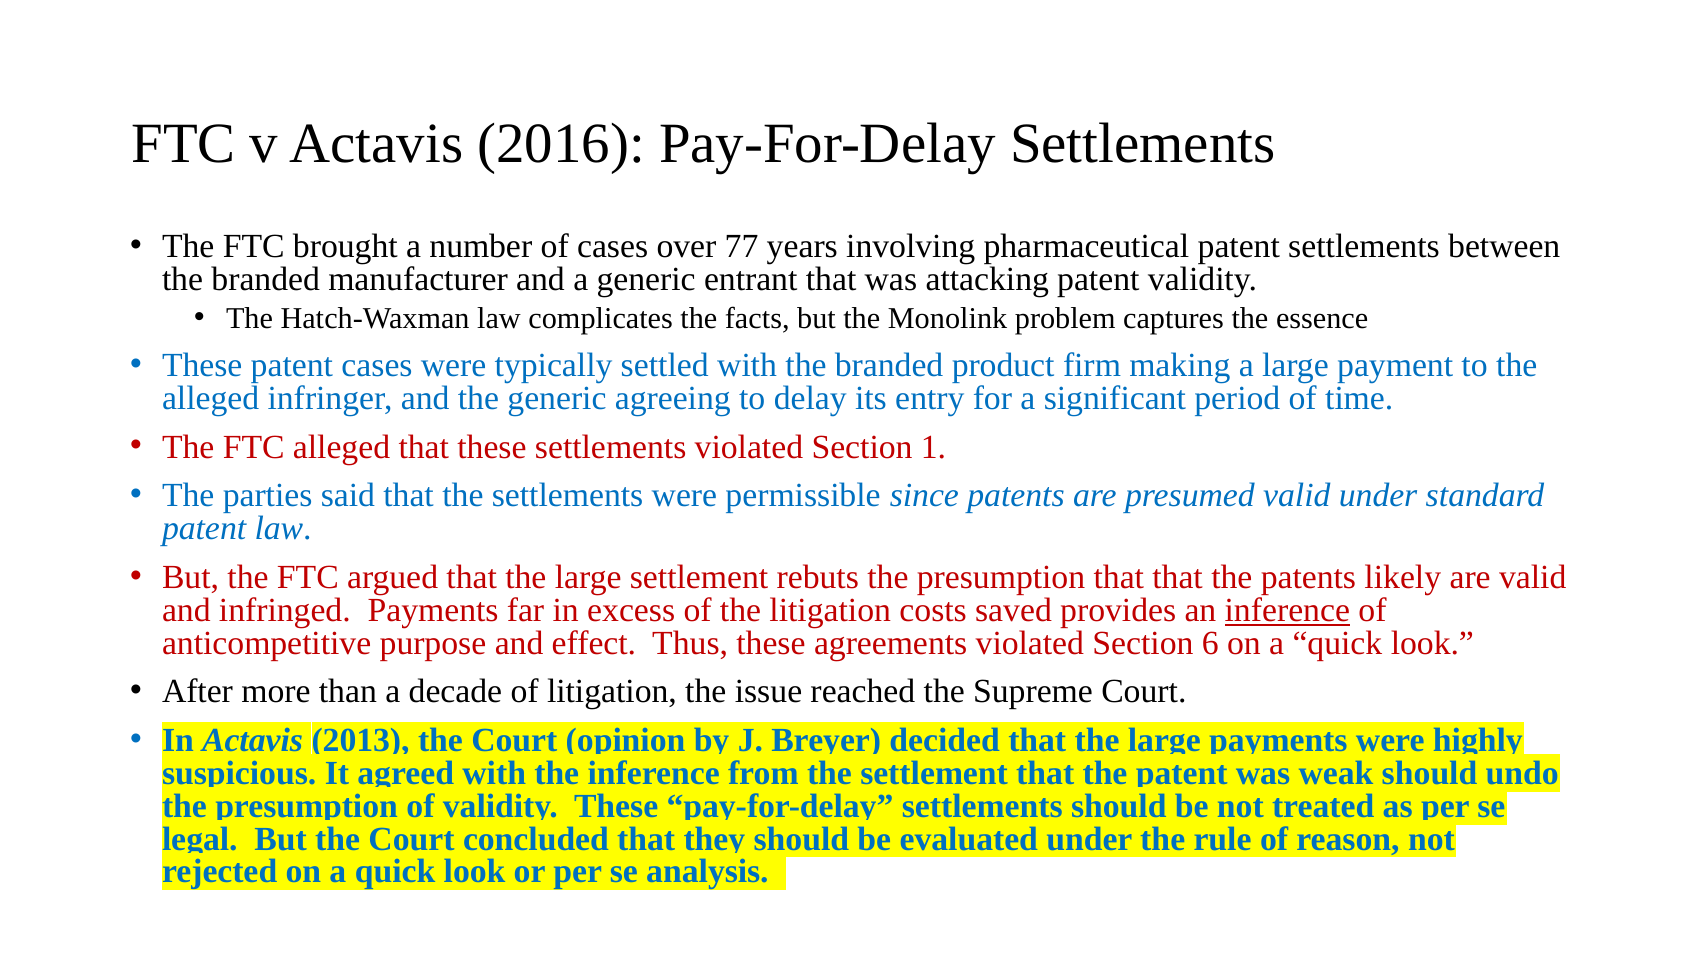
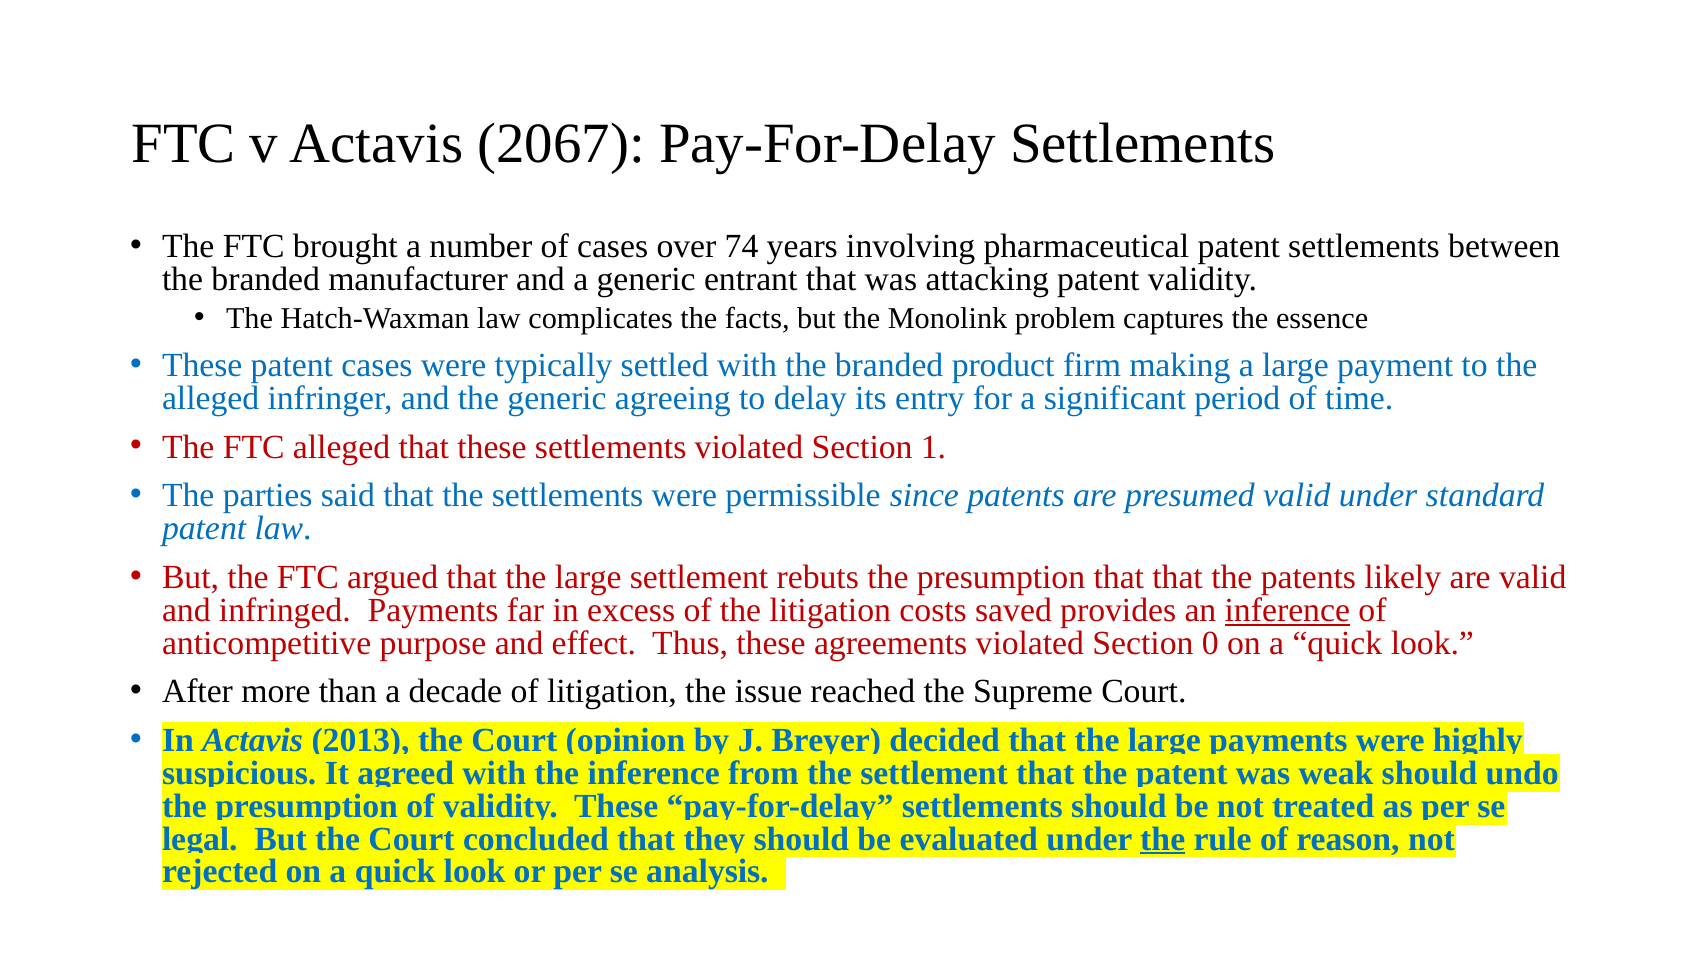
2016: 2016 -> 2067 (561, 143)
77: 77 -> 74 (742, 246)
6: 6 -> 0 (1210, 643)
the underline: none -> present (1163, 839)
